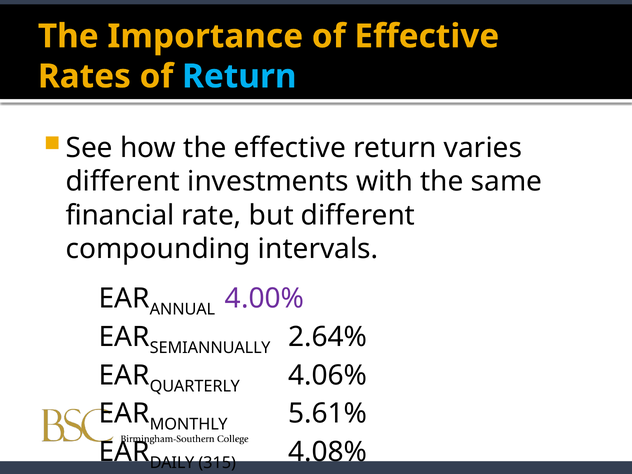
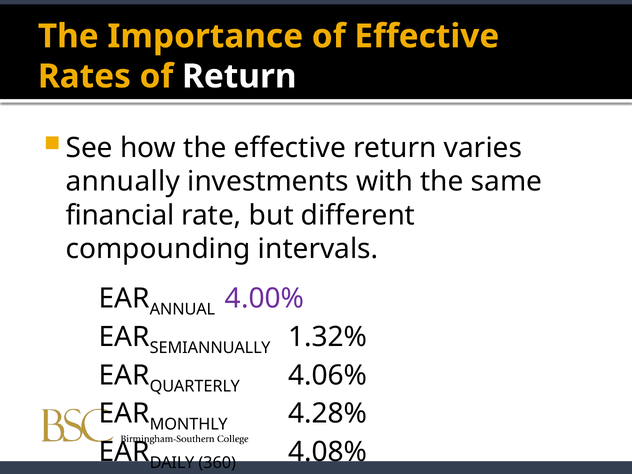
Return colour: light blue -> white (239, 76)
different: different -> annually (123, 182)
2.64%: 2.64% -> 1.32% (328, 337)
5.61%: 5.61% -> 4.28% (328, 414)
315: 315 -> 360 (217, 463)
